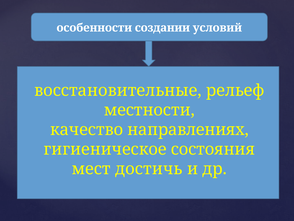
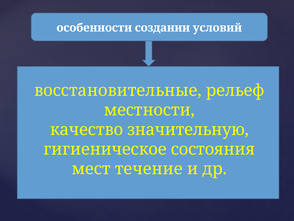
направлениях: направлениях -> значительную (188, 129)
достичь: достичь -> течение (149, 169)
